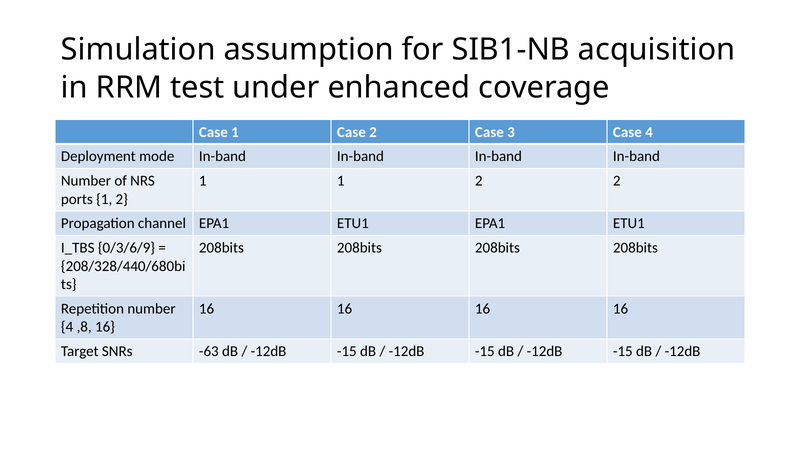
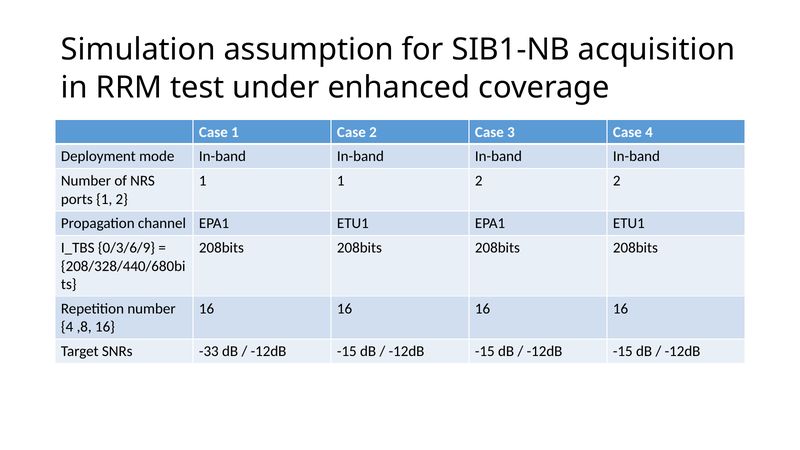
-63: -63 -> -33 (209, 351)
